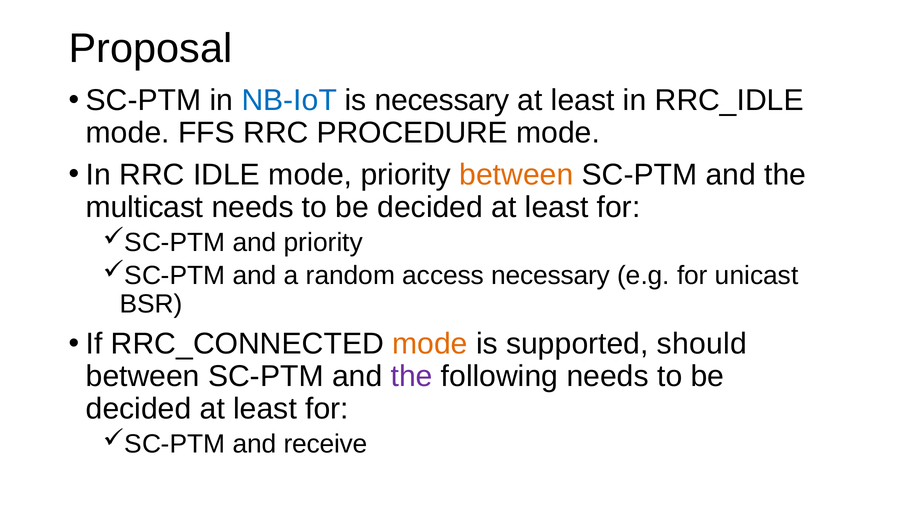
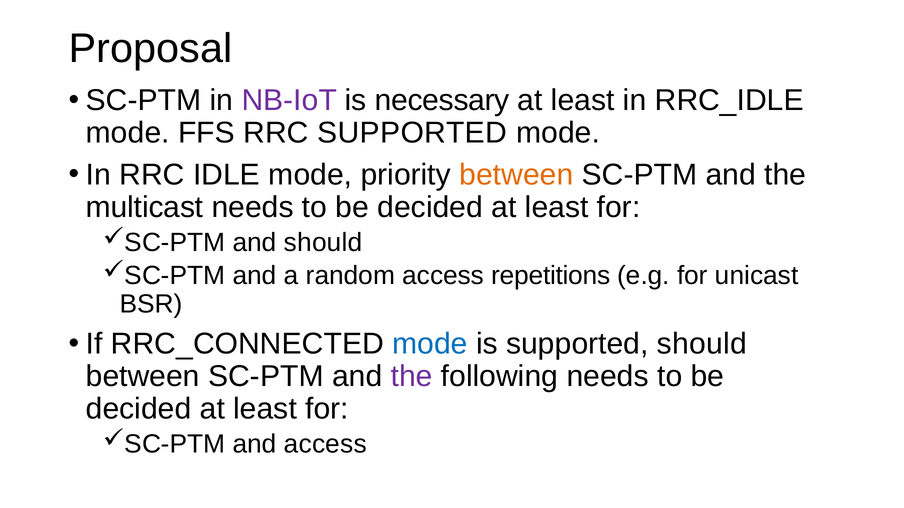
NB-IoT colour: blue -> purple (289, 100)
RRC PROCEDURE: PROCEDURE -> SUPPORTED (412, 133)
and priority: priority -> should (323, 243)
access necessary: necessary -> repetitions (551, 276)
mode colour: orange -> blue (430, 344)
and receive: receive -> access (325, 445)
